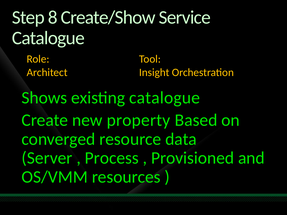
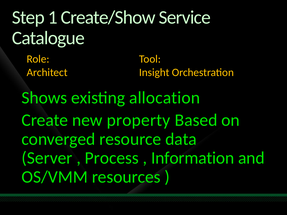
8: 8 -> 1 (53, 17)
existing catalogue: catalogue -> allocation (165, 98)
Provisioned: Provisioned -> Information (193, 158)
